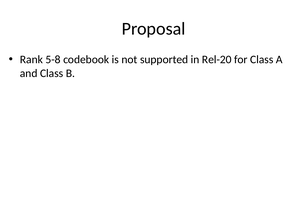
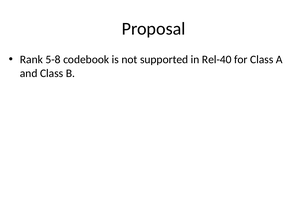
Rel-20: Rel-20 -> Rel-40 (217, 60)
